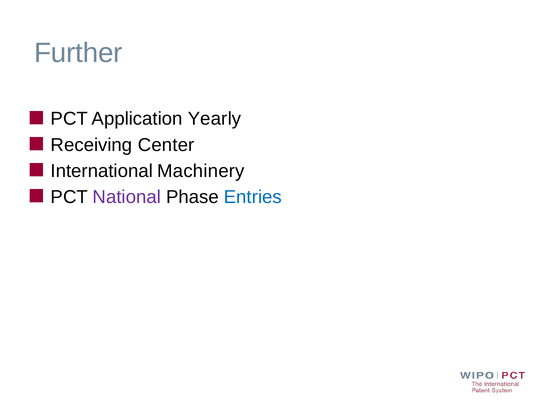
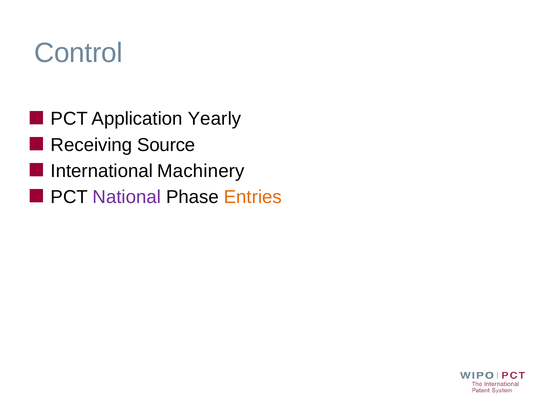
Further: Further -> Control (78, 53)
Center: Center -> Source (166, 145)
Entries colour: blue -> orange (253, 197)
